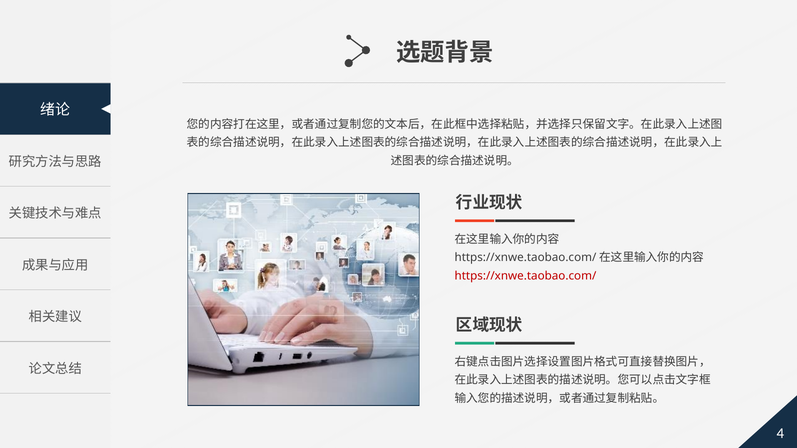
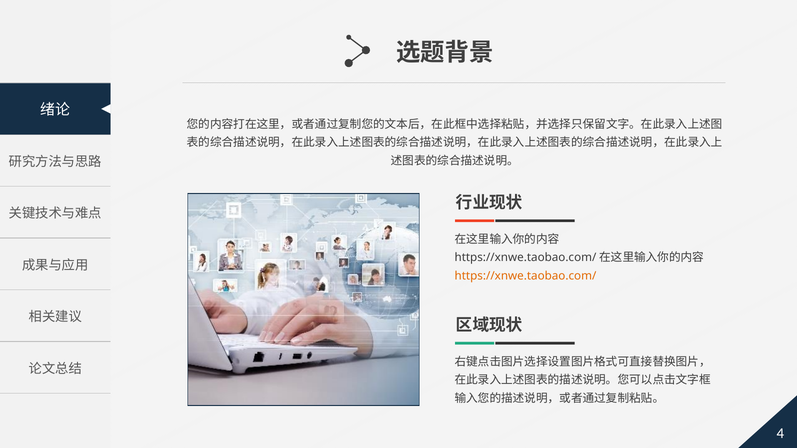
https://xnwe.taobao.com/ colour: red -> orange (525, 276)
